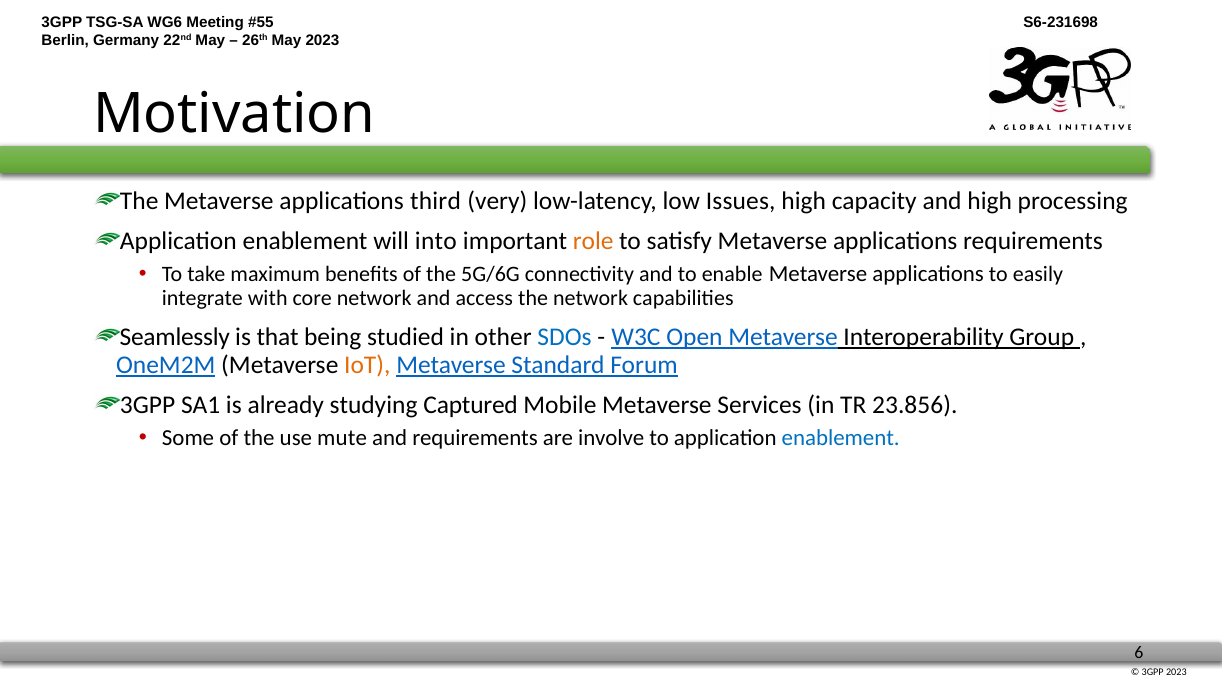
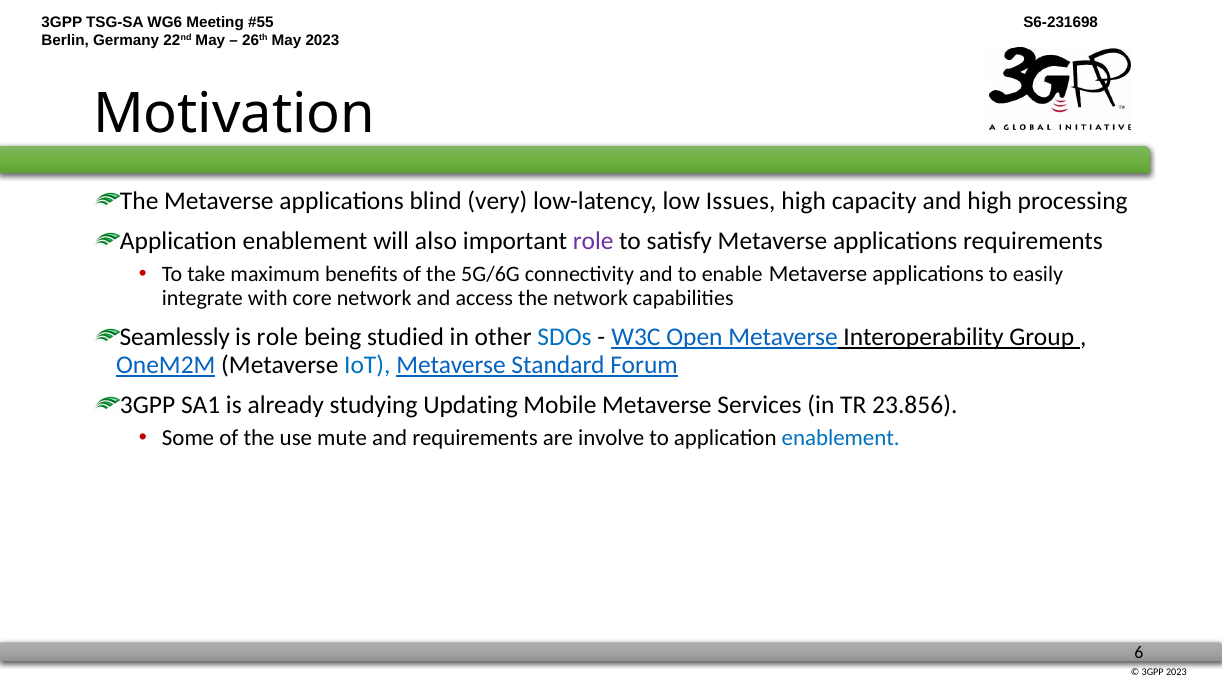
third: third -> blind (436, 201)
into: into -> also (436, 241)
role colour: orange -> purple (593, 241)
is that: that -> role (277, 337)
IoT colour: orange -> blue (367, 365)
Captured: Captured -> Updating (471, 405)
